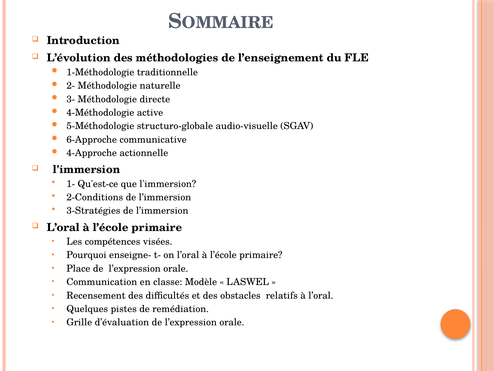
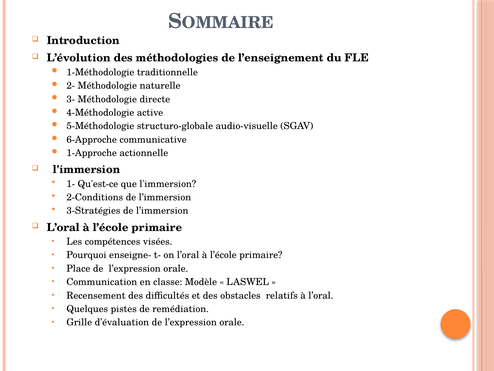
4-Approche: 4-Approche -> 1-Approche (92, 153)
